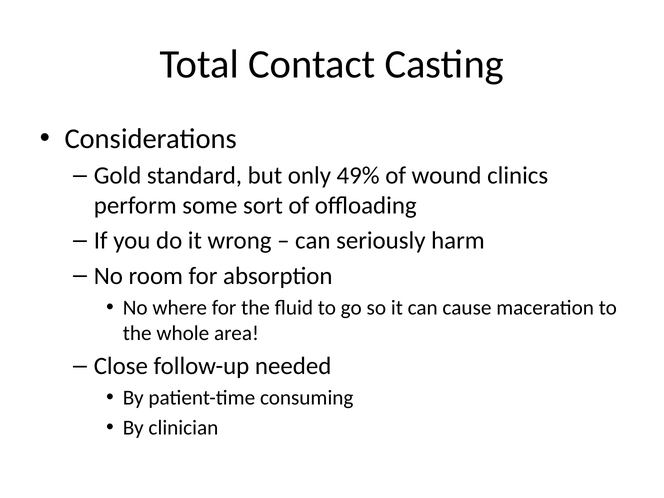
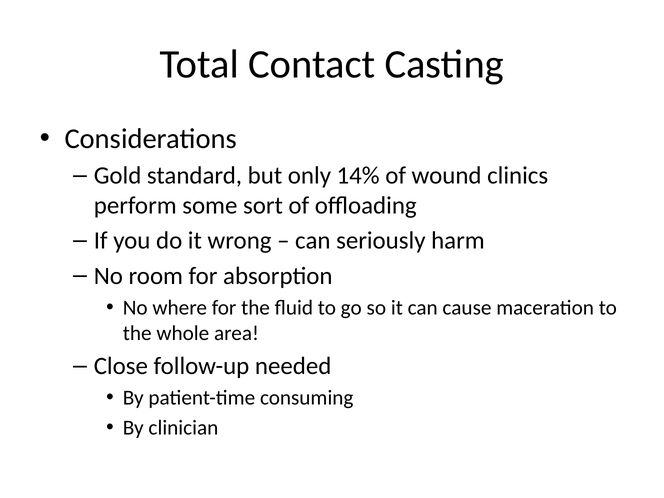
49%: 49% -> 14% (358, 176)
